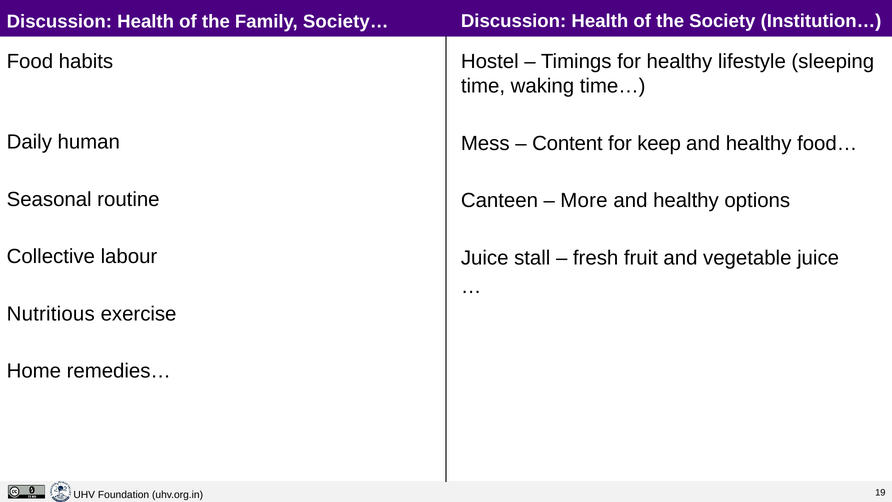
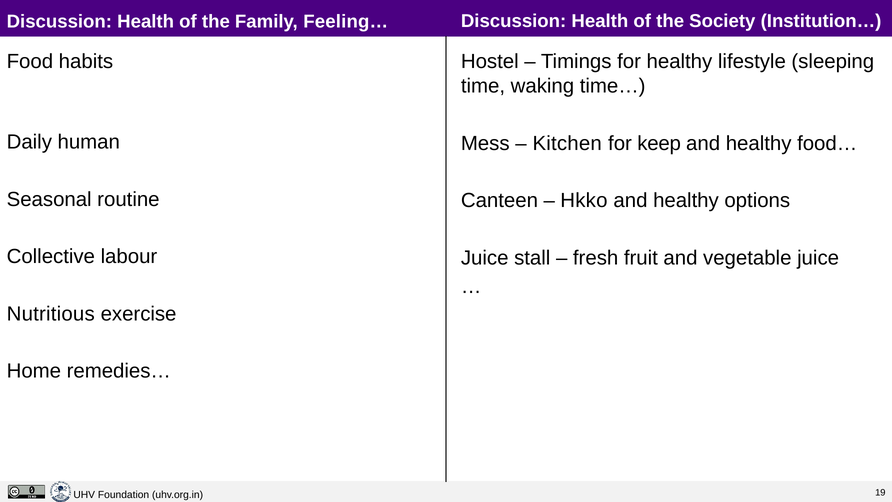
Society…: Society… -> Feeling… (346, 21)
Content: Content -> Kitchen (567, 143)
More: More -> Hkko (584, 201)
